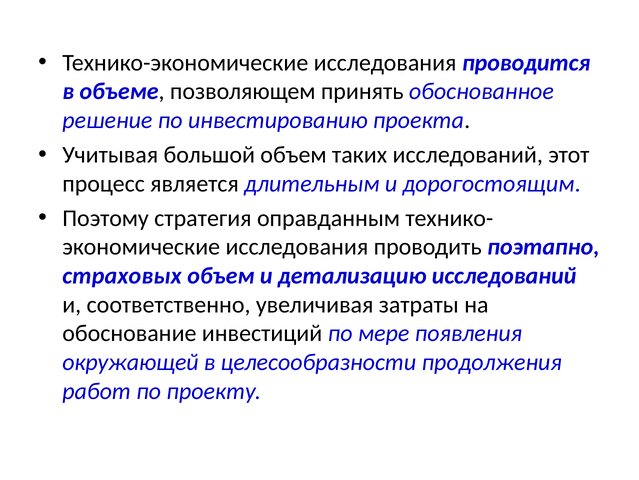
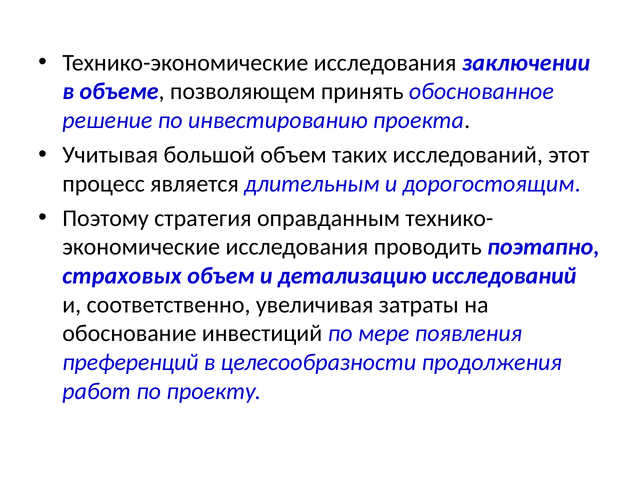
проводится: проводится -> заключении (526, 63)
окружающей: окружающей -> преференций (130, 362)
